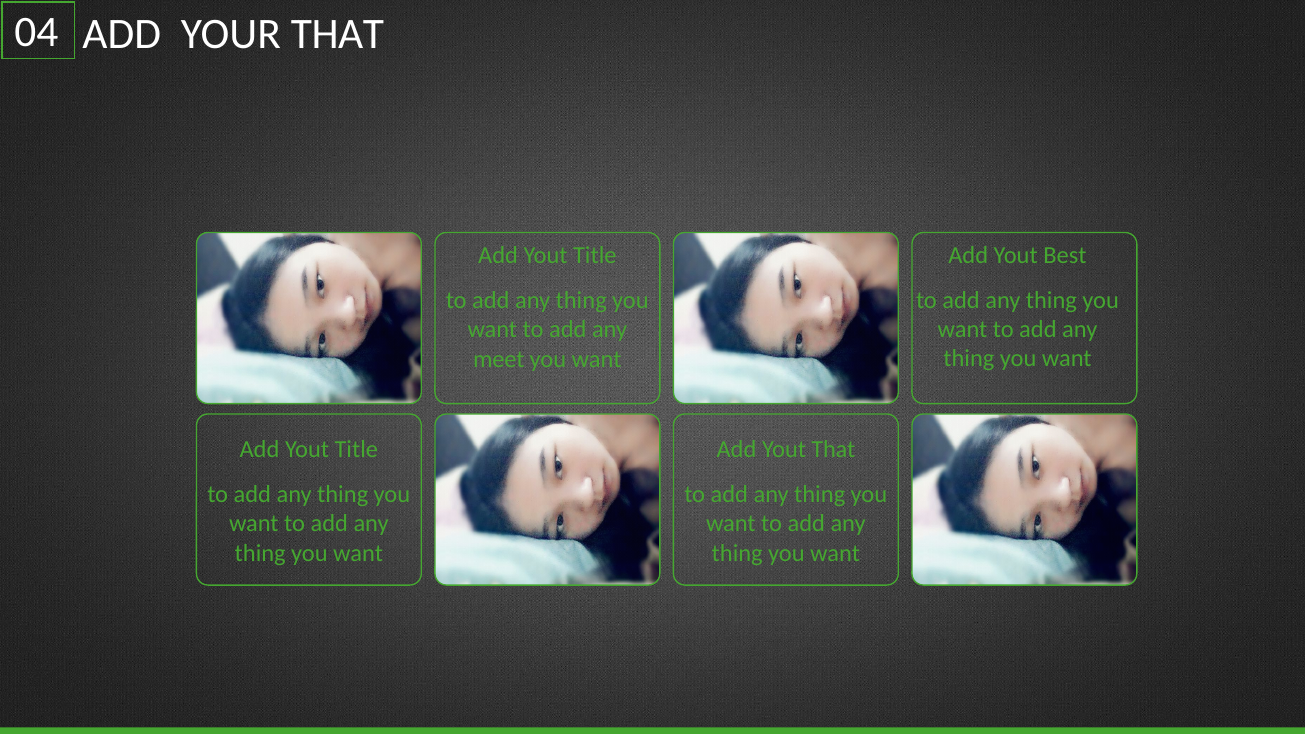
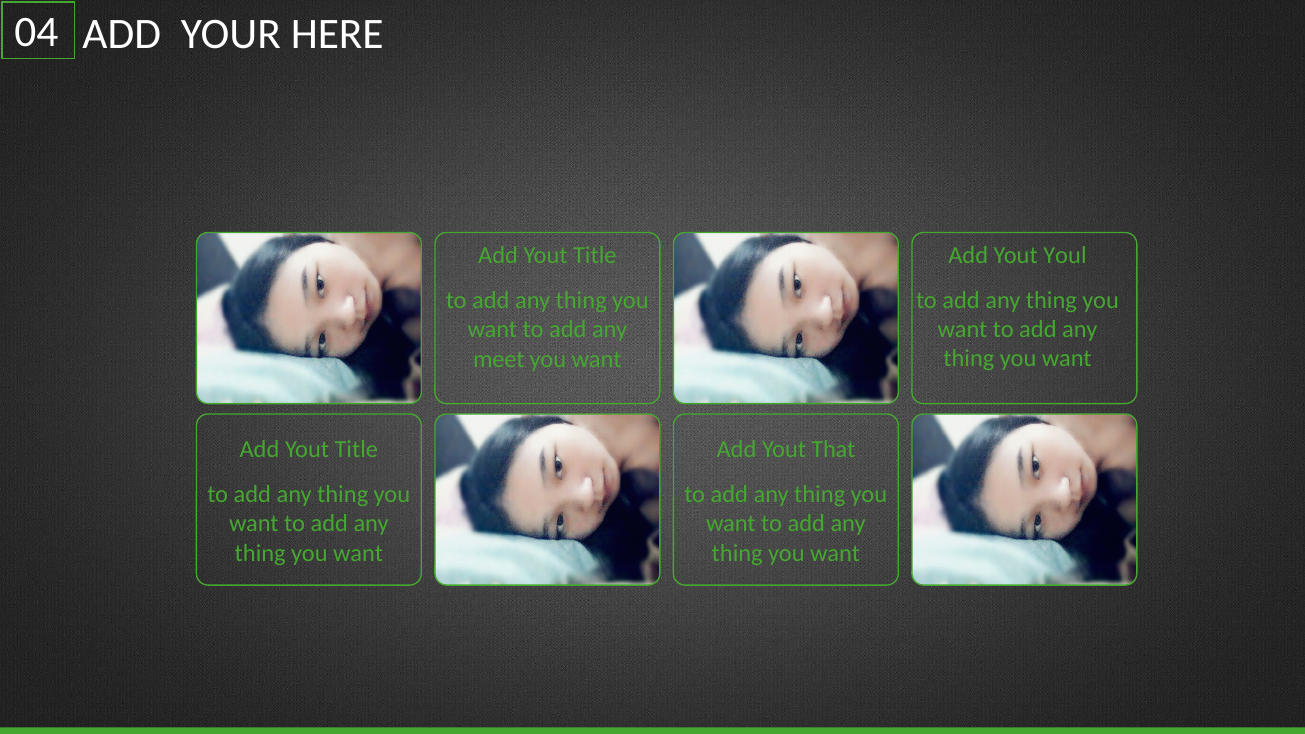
YOUR THAT: THAT -> HERE (337, 34)
Best: Best -> Youl (1065, 256)
